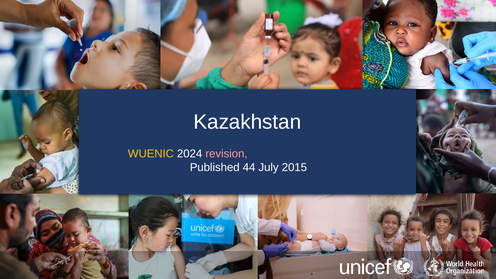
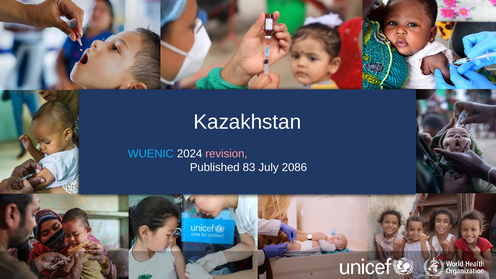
WUENIC colour: yellow -> light blue (151, 154)
44: 44 -> 83 (249, 168)
2015: 2015 -> 2086 (294, 168)
